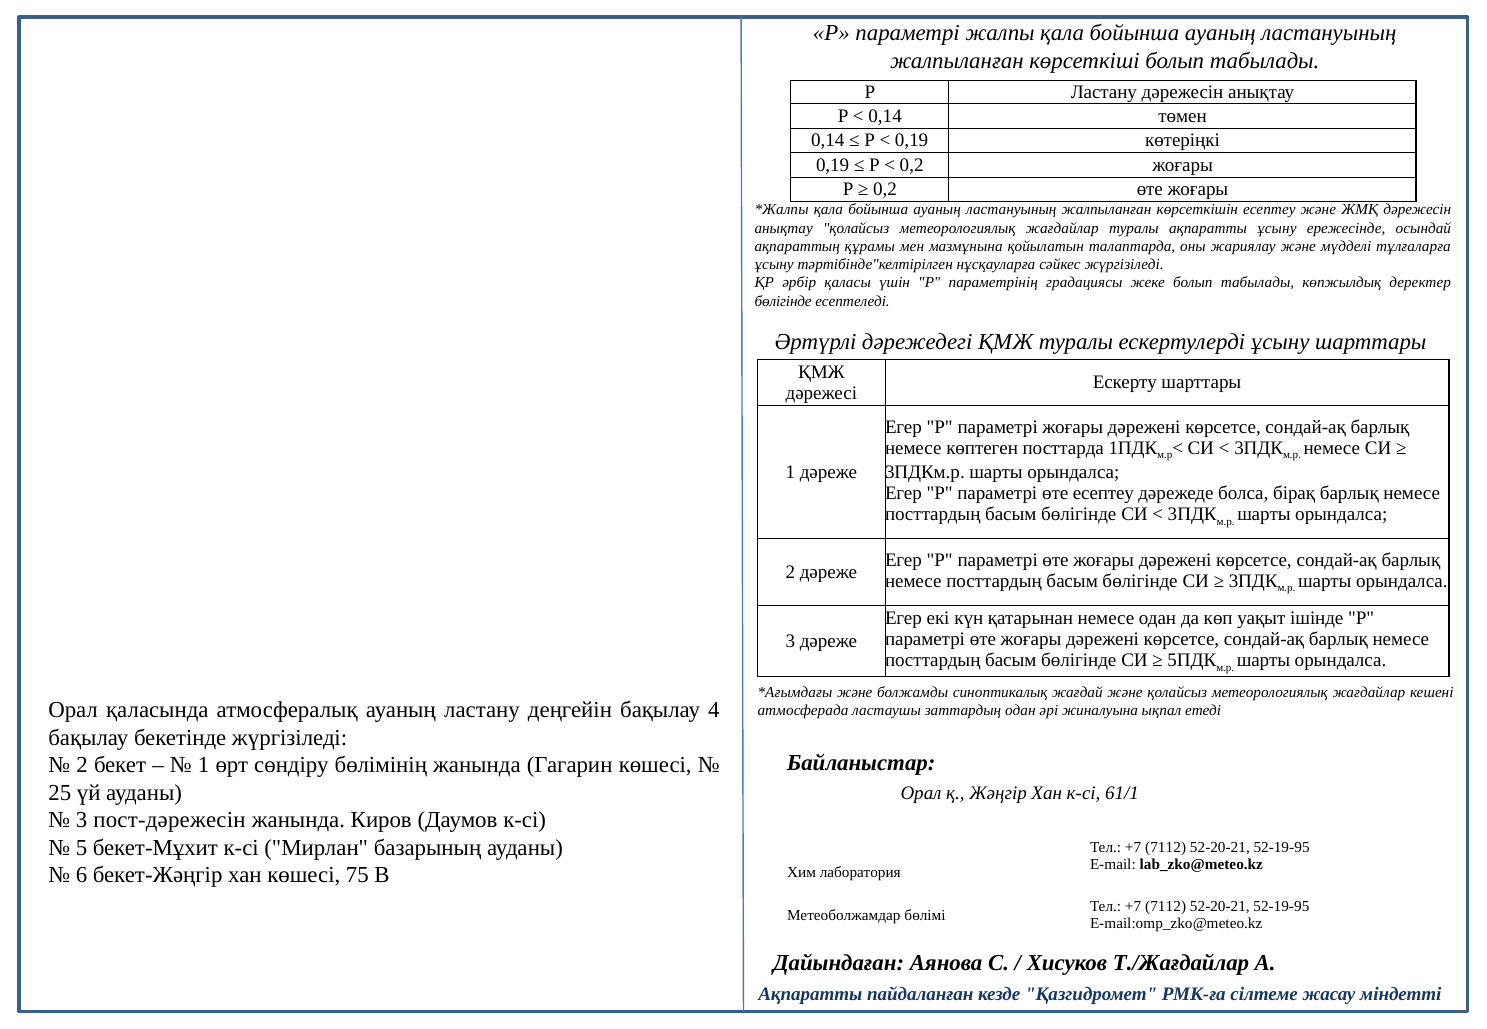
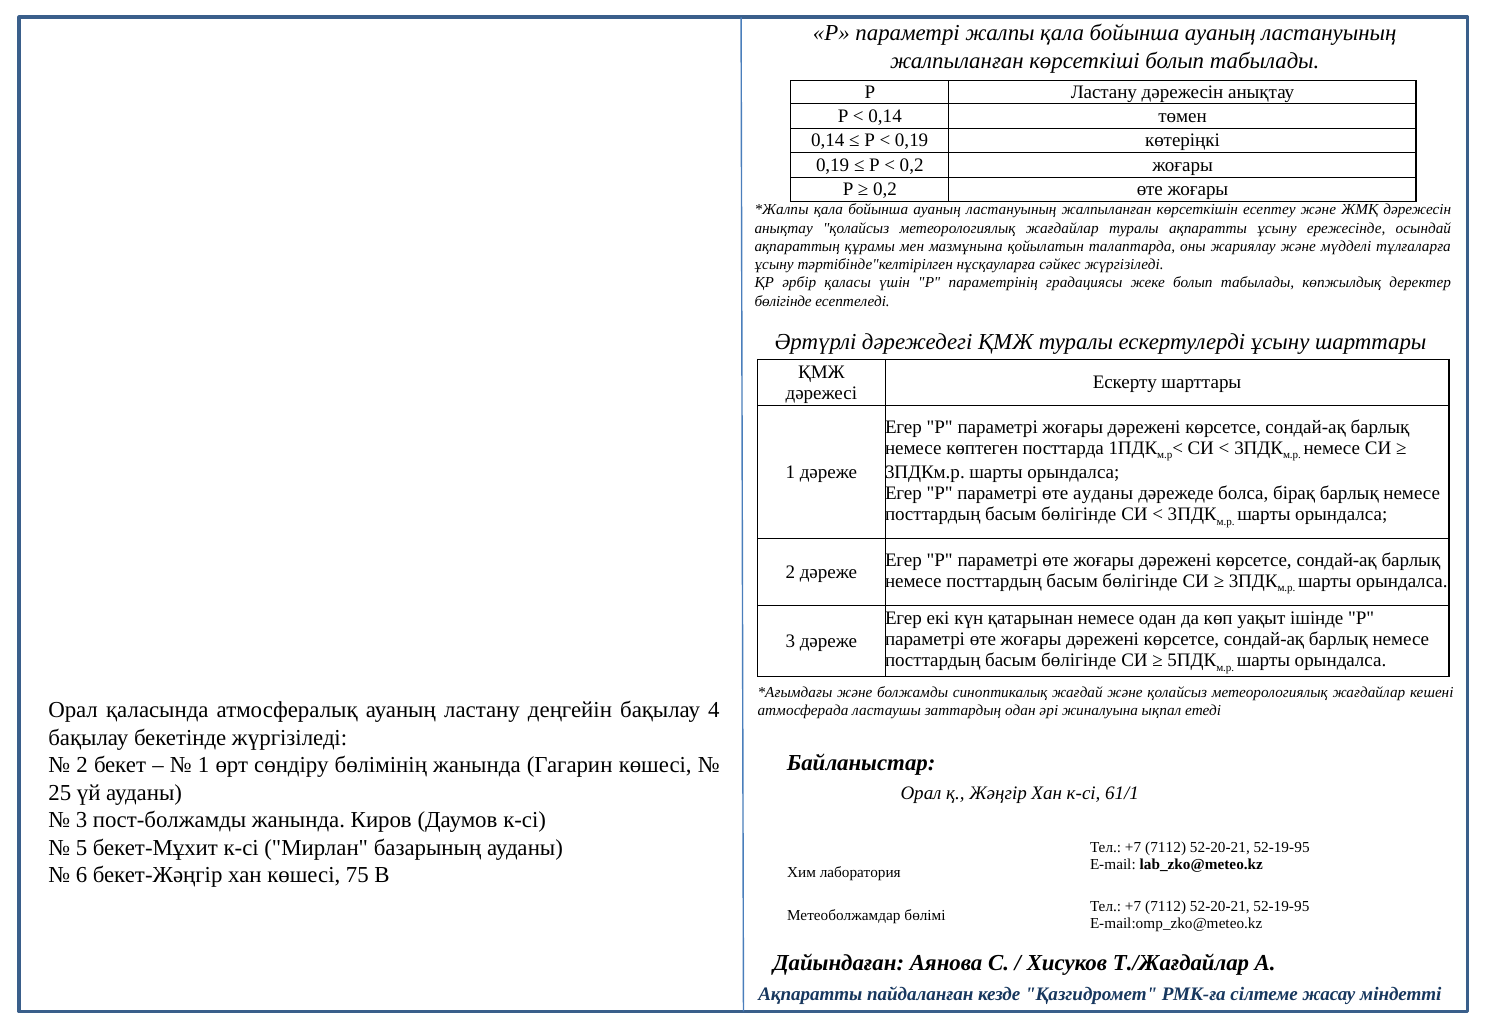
өте есептеу: есептеу -> ауданы (1103, 493)
пост-дәрежесін: пост-дәрежесін -> пост-болжамды (170, 820)
